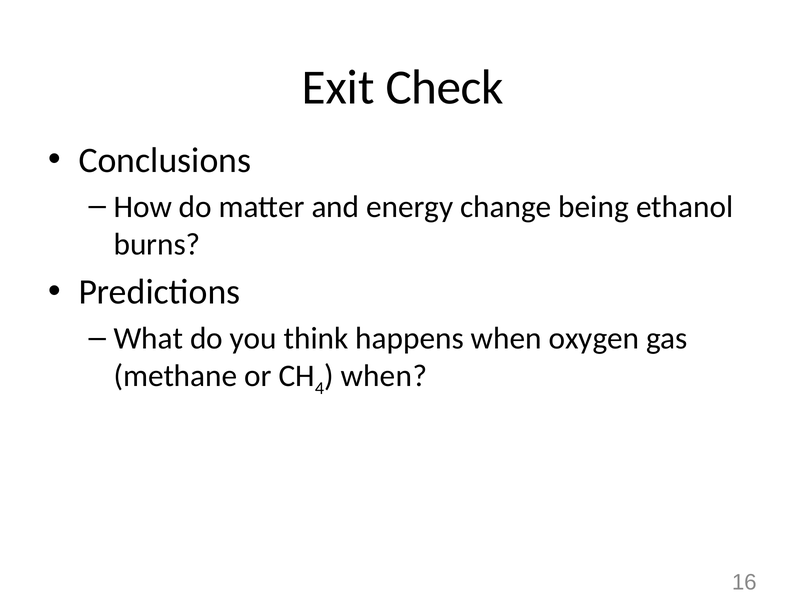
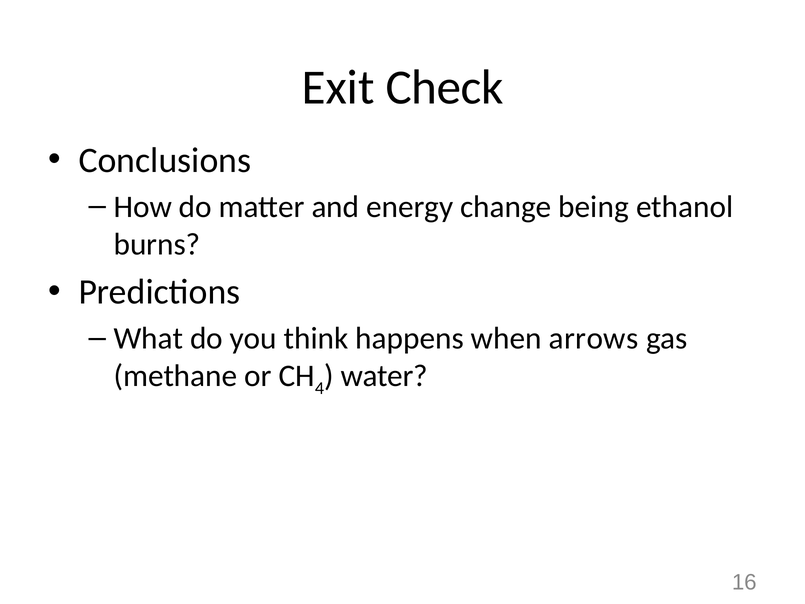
oxygen: oxygen -> arrows (594, 338)
when: when -> water (384, 376)
